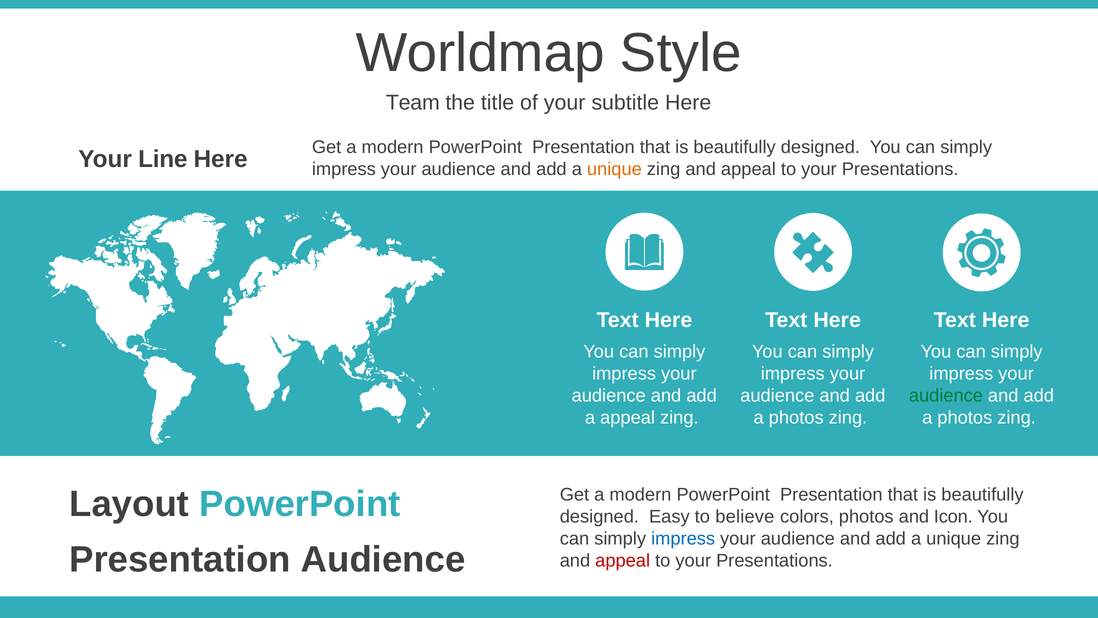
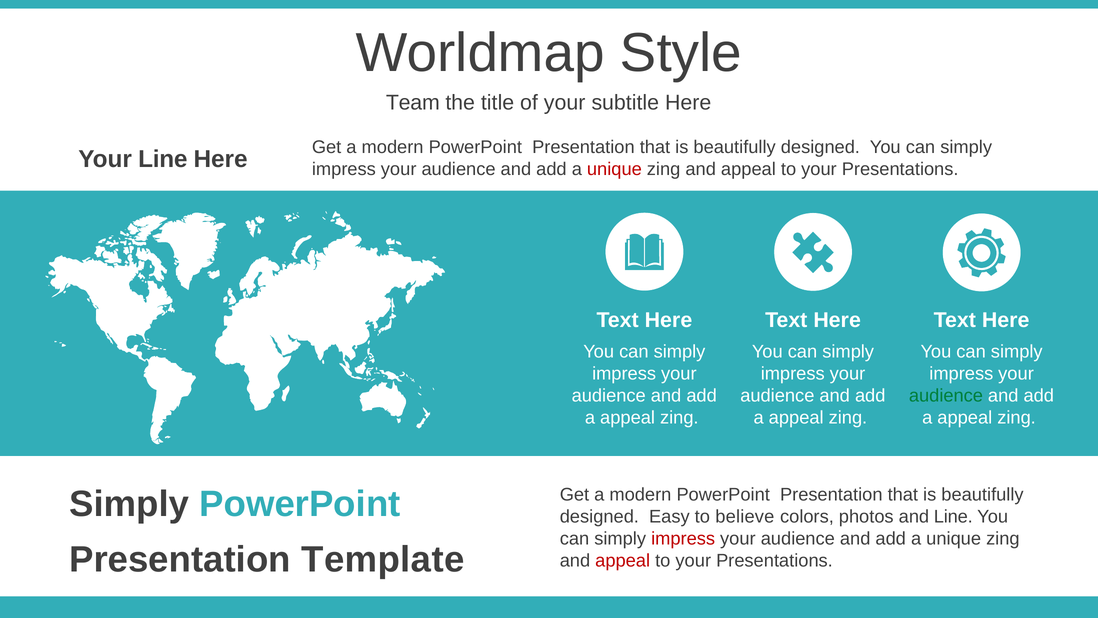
unique colour: orange -> red (614, 169)
photos: photos -> appeal (796, 417)
photos: photos -> appeal (965, 417)
Layout: Layout -> Simply (129, 504)
and Icon: Icon -> Line (953, 517)
impress colour: blue -> red (683, 539)
Presentation Audience: Audience -> Template (383, 559)
